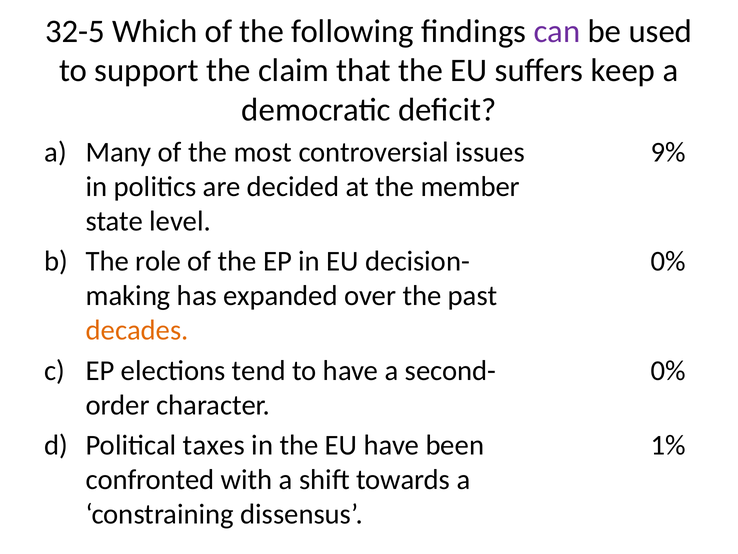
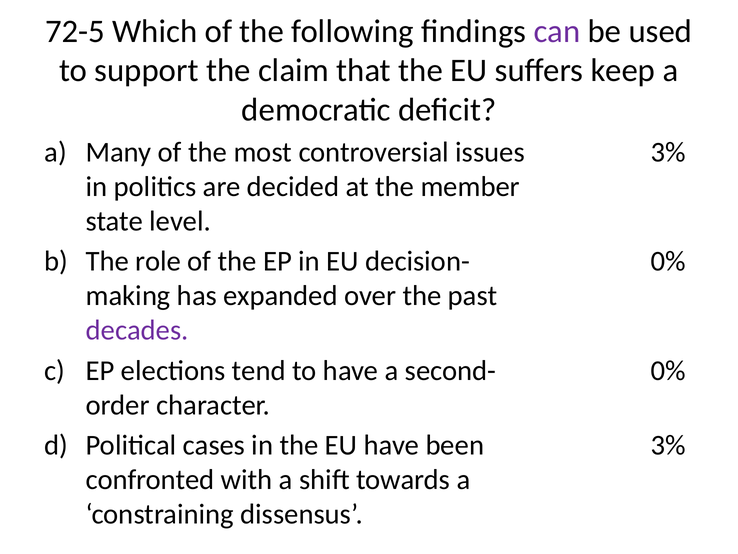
32-5: 32-5 -> 72-5 (75, 31)
9%: 9% -> 3% (668, 152)
decades colour: orange -> purple (137, 330)
taxes: taxes -> cases (214, 445)
1%: 1% -> 3% (668, 445)
